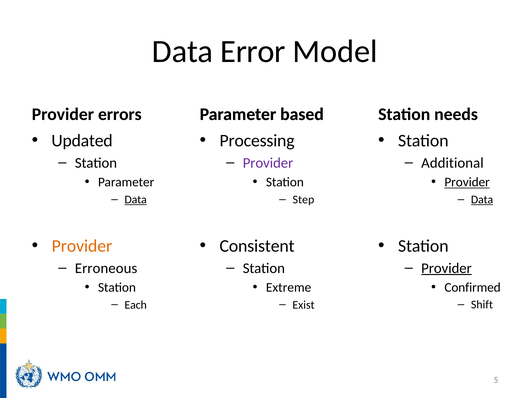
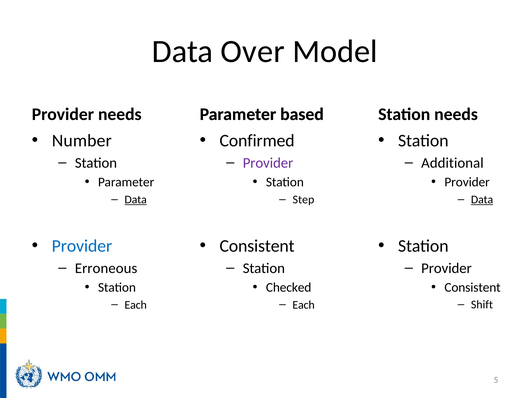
Error: Error -> Over (253, 51)
Provider errors: errors -> needs (120, 114)
Updated: Updated -> Number (82, 141)
Processing: Processing -> Confirmed (257, 141)
Provider underline: present -> none (467, 182)
Provider colour: orange -> blue (82, 246)
Provider underline: present -> none (446, 268)
Extreme: Extreme -> Checked (289, 287)
Confirmed: Confirmed -> Consistent (473, 287)
Exist: Exist -> Each (304, 304)
